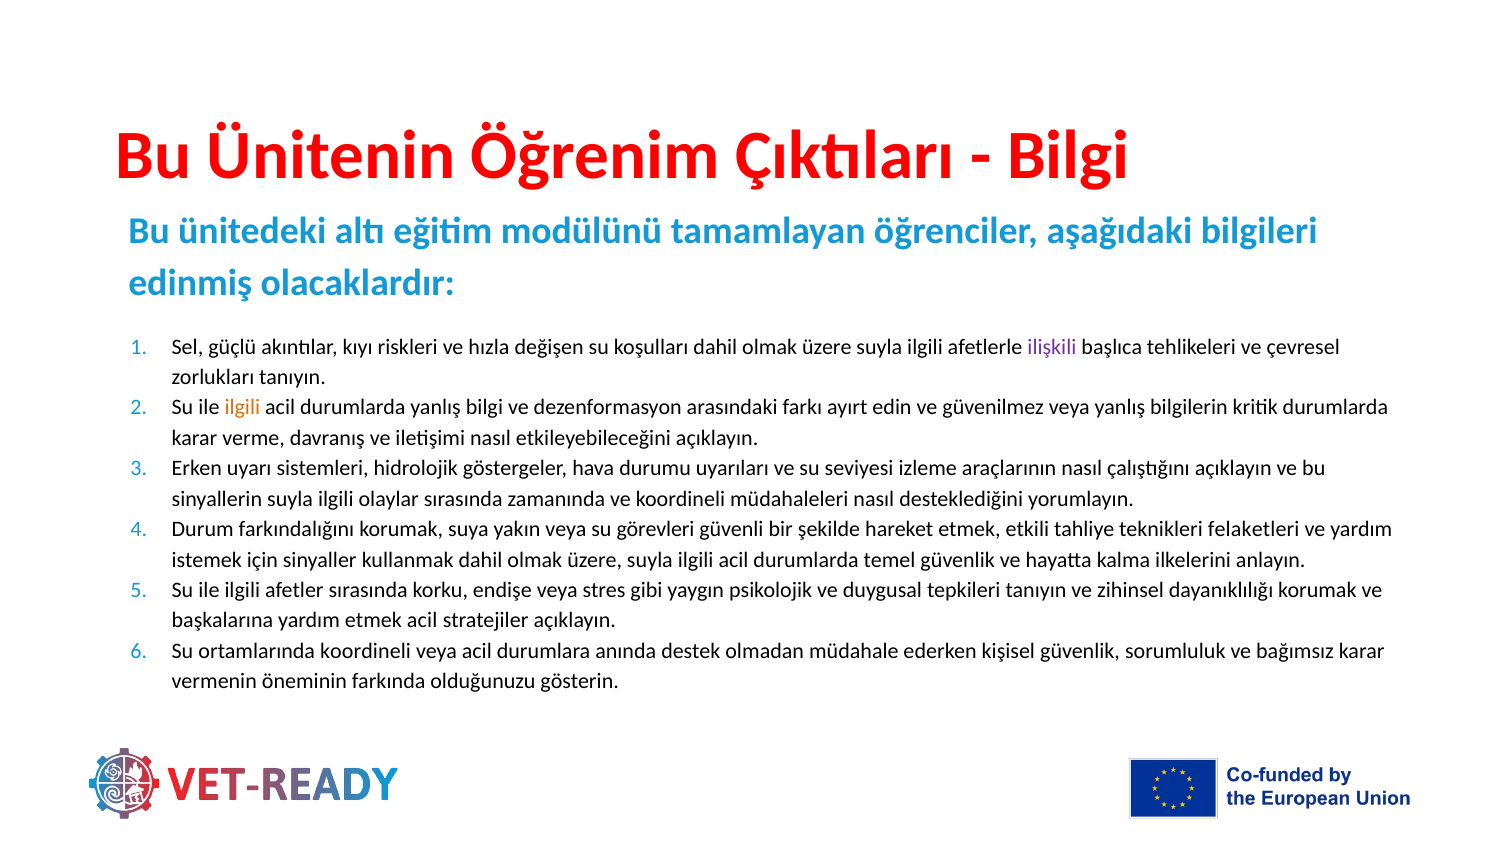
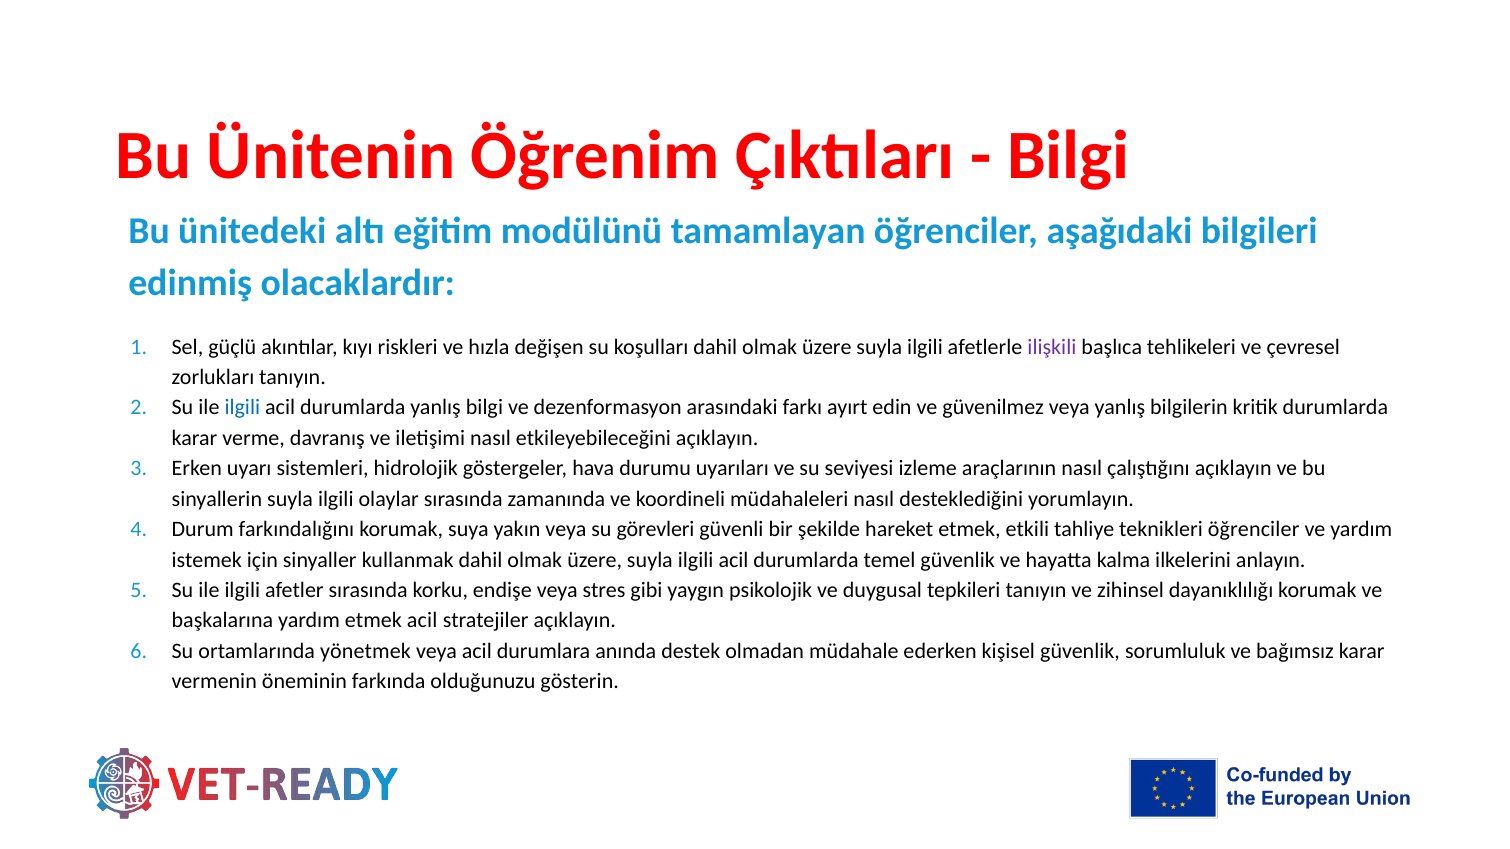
ilgili colour: orange -> blue (242, 408)
teknikleri felaketleri: felaketleri -> öğrenciler (1254, 530)
ortamlarında koordineli: koordineli -> yönetmek (366, 651)
